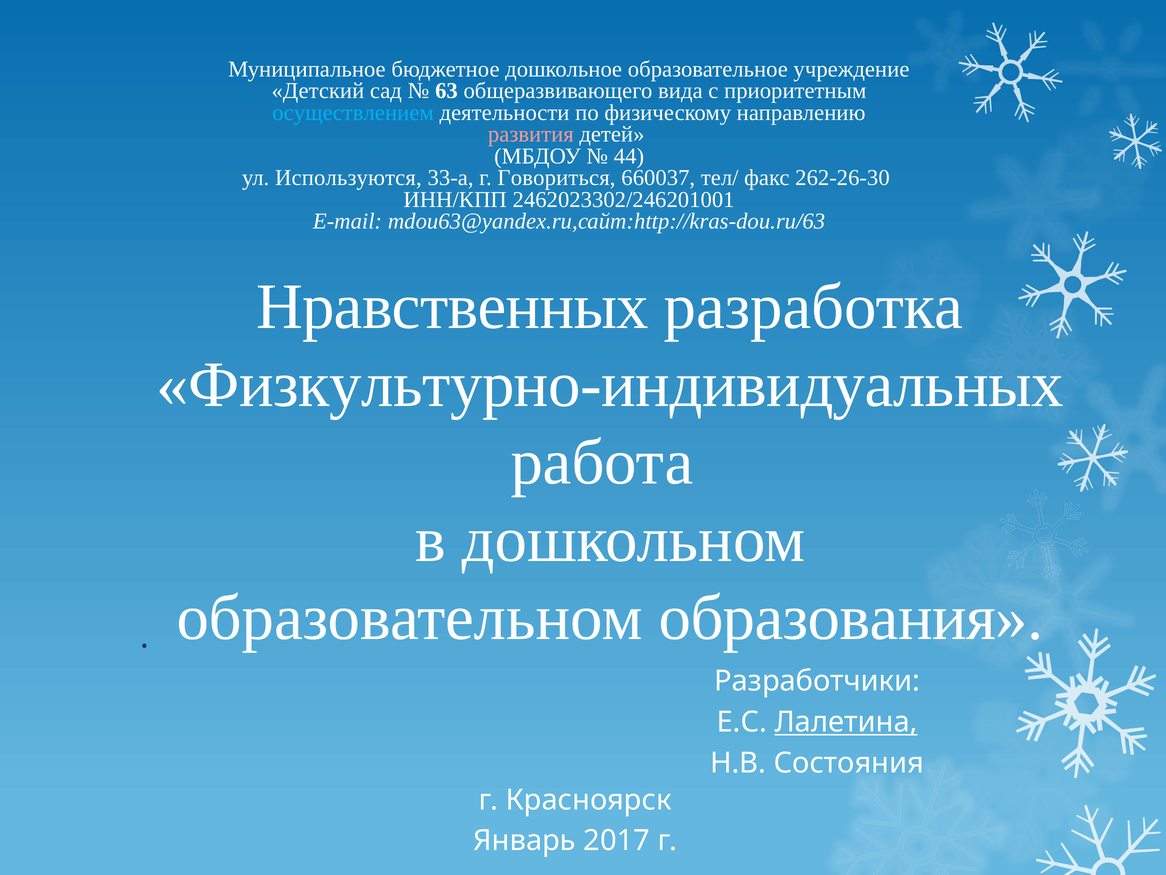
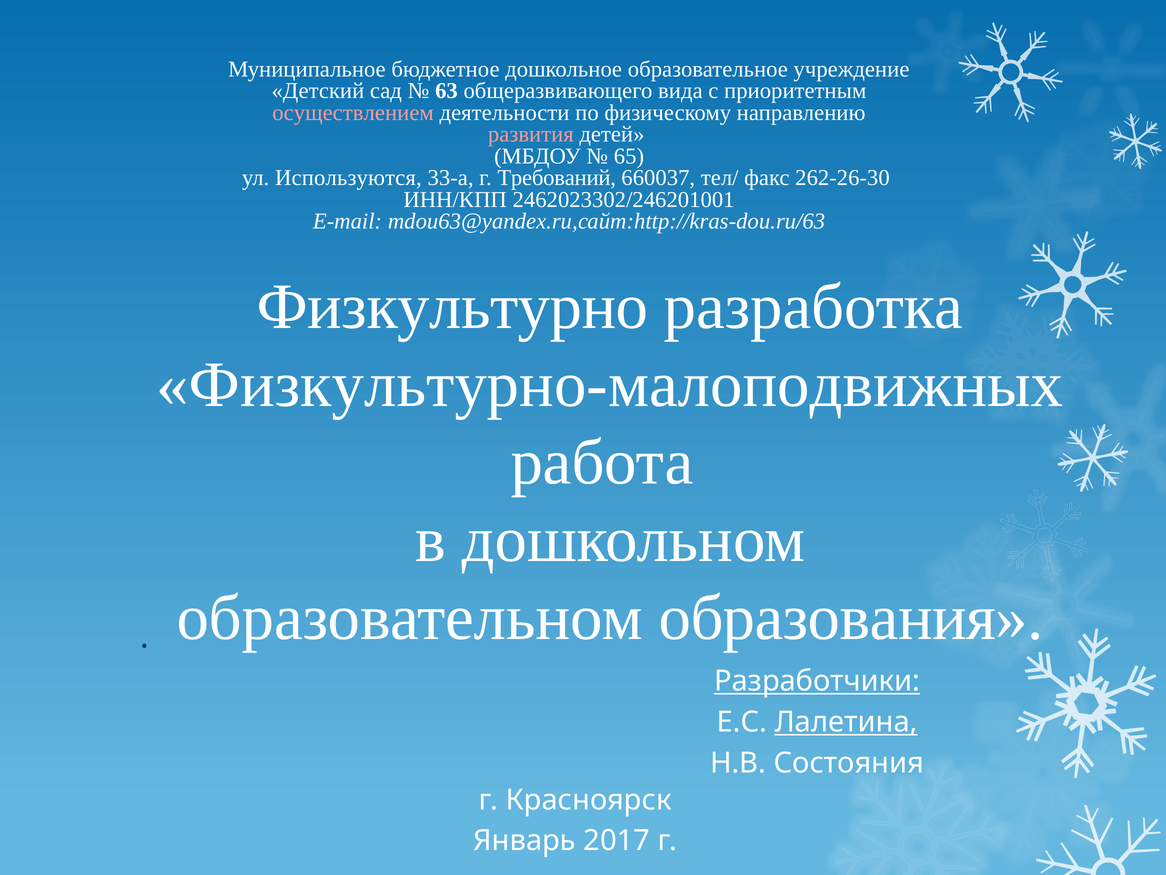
осуществлением colour: light blue -> pink (353, 113)
44: 44 -> 65 (629, 156)
Говориться: Говориться -> Требований (557, 178)
Нравственных: Нравственных -> Физкультурно (452, 307)
Физкультурно-индивидуальных: Физкультурно-индивидуальных -> Физкультурно-малоподвижных (610, 384)
Разработчики underline: none -> present (817, 681)
